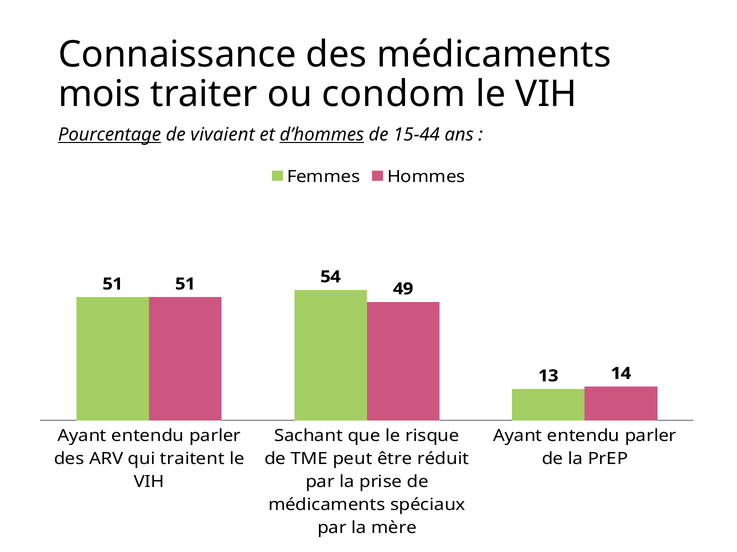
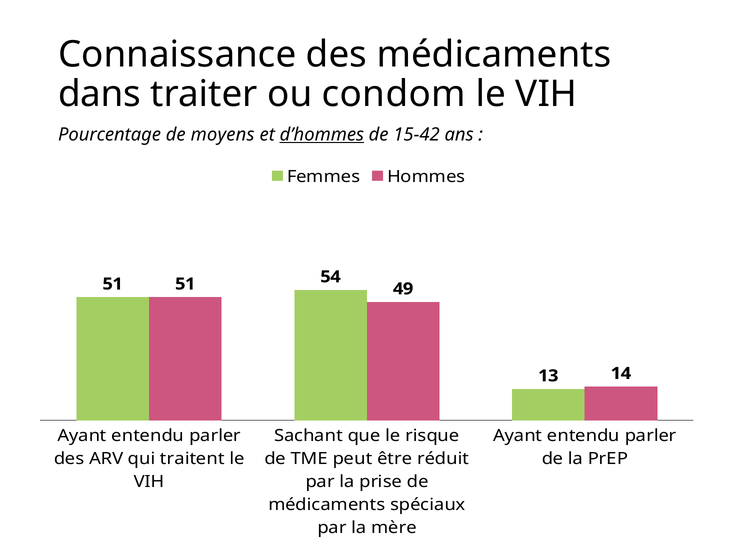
mois: mois -> dans (100, 94)
Pourcentage underline: present -> none (110, 135)
vivaient: vivaient -> moyens (223, 135)
15-44: 15-44 -> 15-42 (417, 135)
